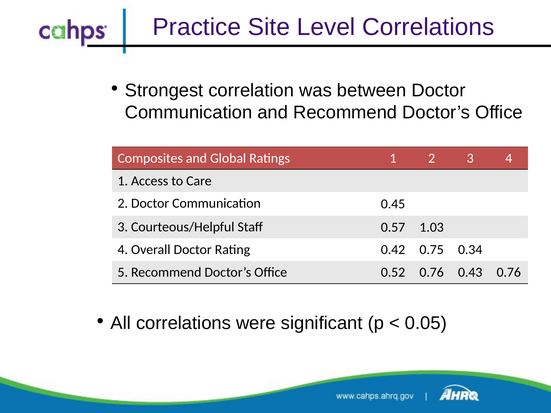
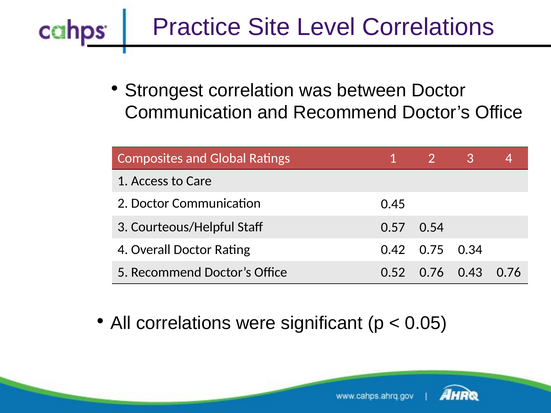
1.03: 1.03 -> 0.54 (432, 227)
